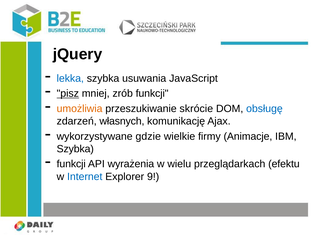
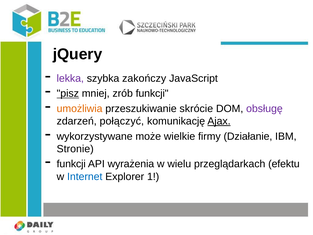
lekka colour: blue -> purple (70, 78)
usuwania: usuwania -> zakończy (144, 78)
obsługę colour: blue -> purple (264, 109)
własnych: własnych -> połączyć (122, 121)
Ajax underline: none -> present (219, 121)
gdzie: gdzie -> może (148, 136)
Animacje: Animacje -> Działanie (248, 136)
Szybka: Szybka -> Stronie (75, 149)
9: 9 -> 1 (153, 176)
